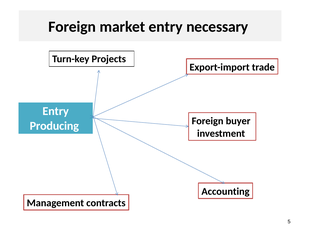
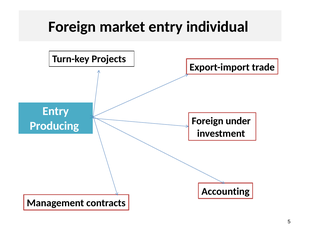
necessary: necessary -> individual (217, 27)
buyer: buyer -> under (238, 121)
